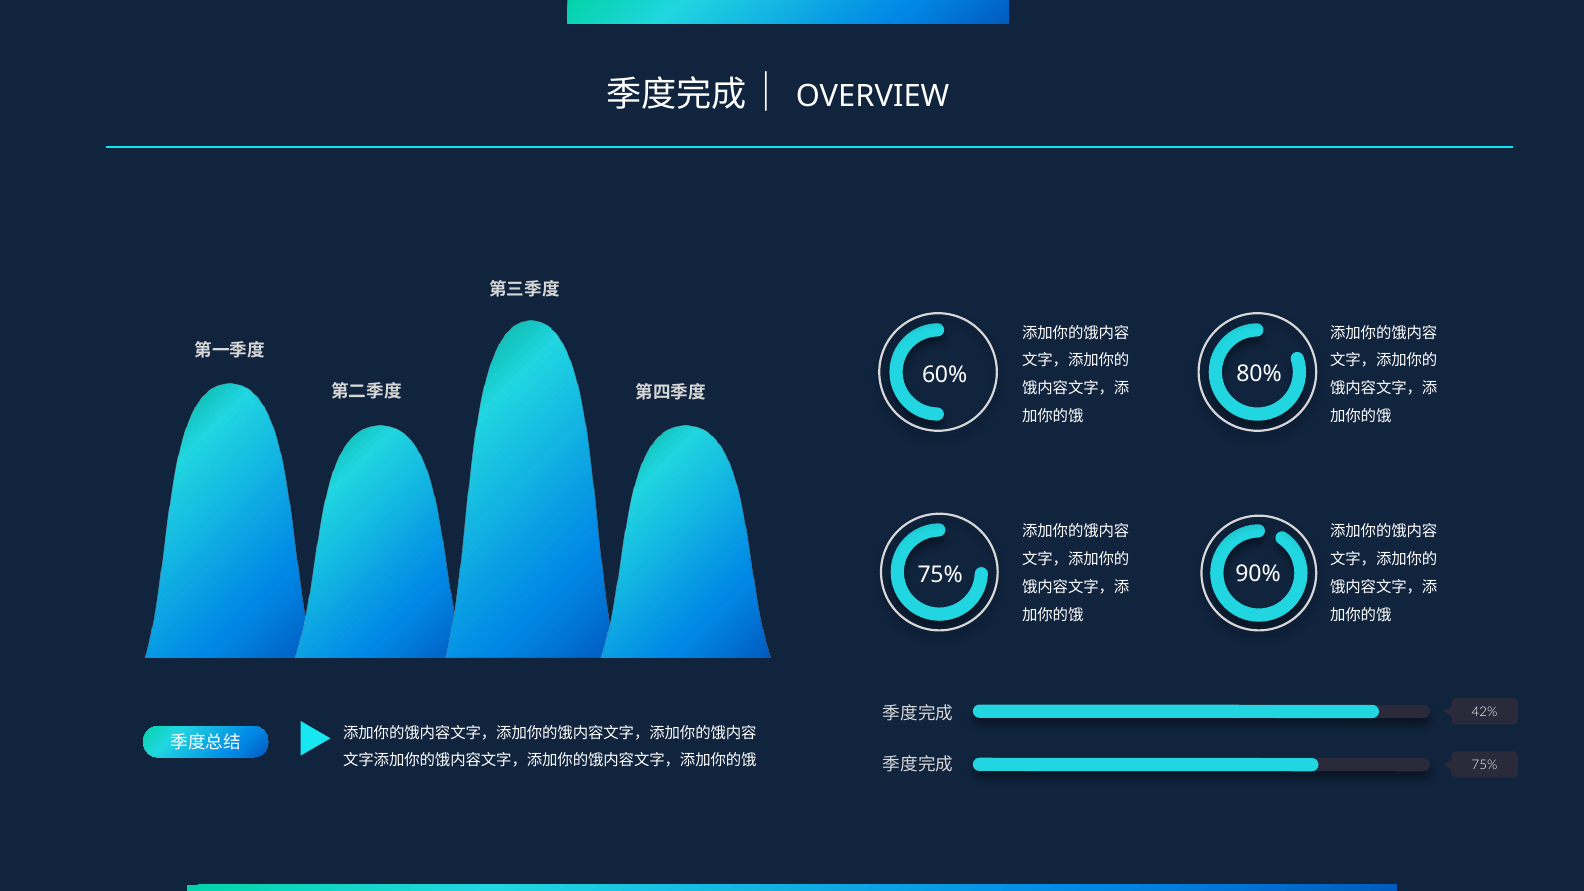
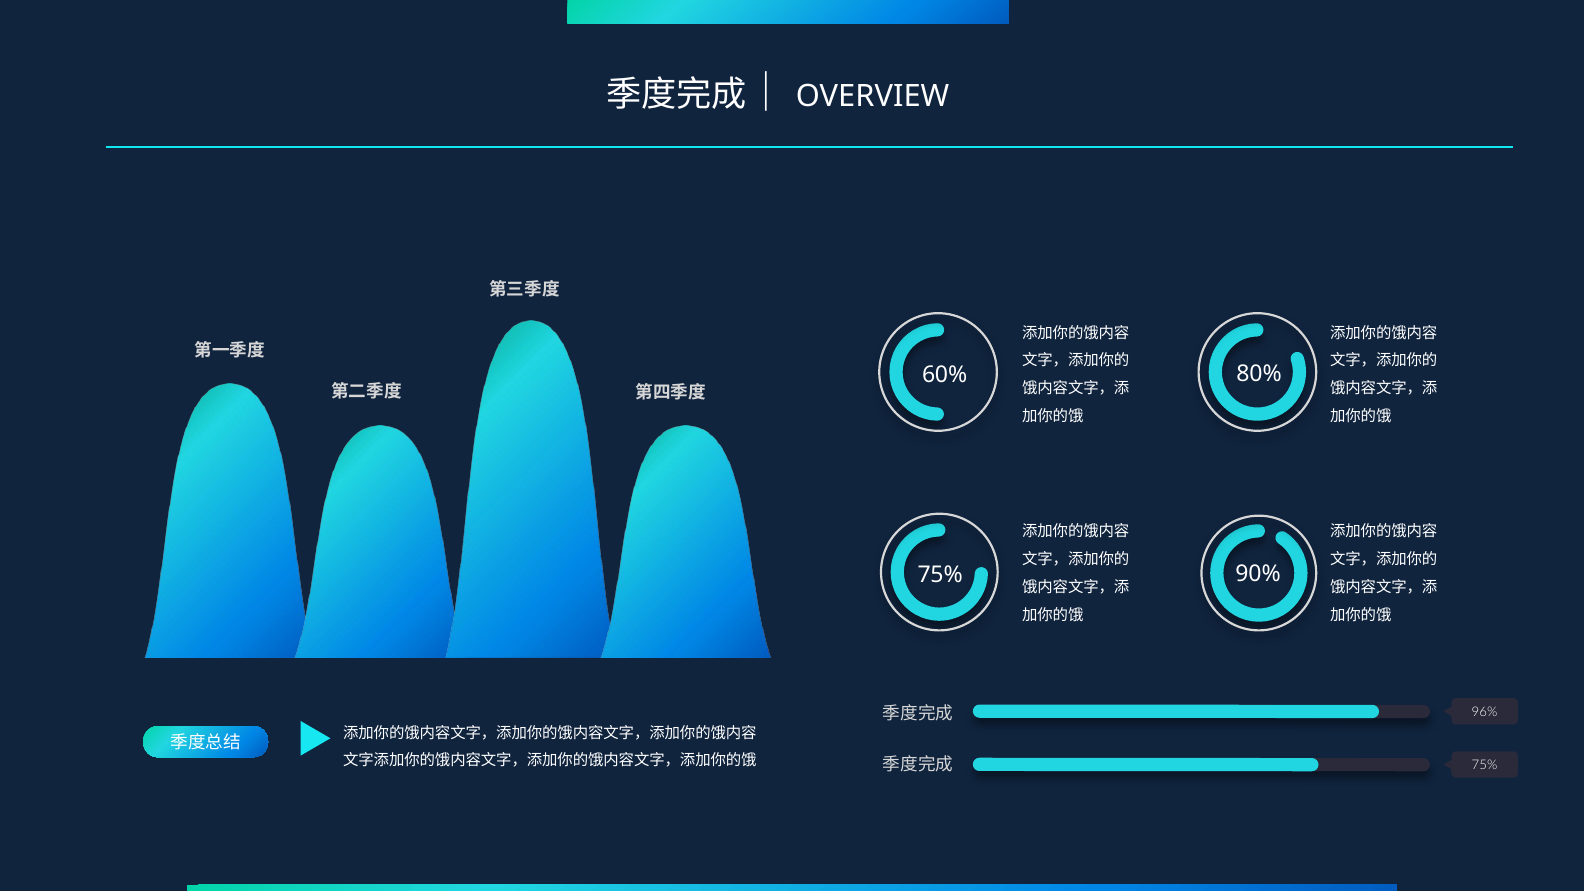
42%: 42% -> 96% (1485, 712)
